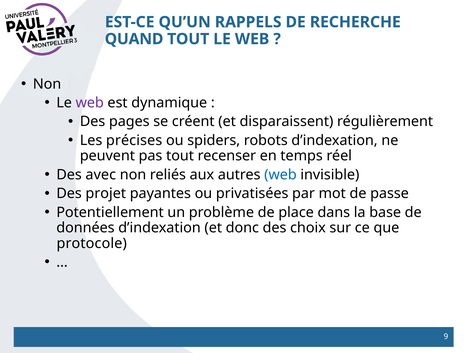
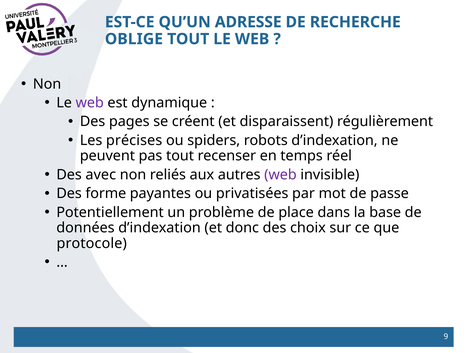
RAPPELS: RAPPELS -> ADRESSE (248, 22)
QUAND: QUAND -> OBLIGE (134, 39)
web colour: blue -> purple (280, 174)
projet: projet -> forme (106, 193)
